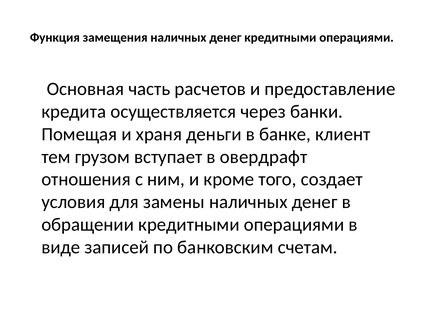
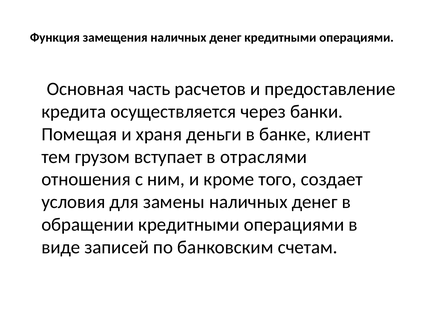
овердрафт: овердрафт -> отраслями (264, 157)
